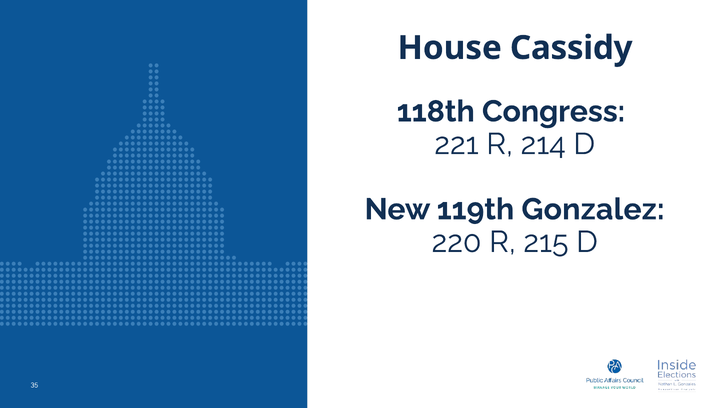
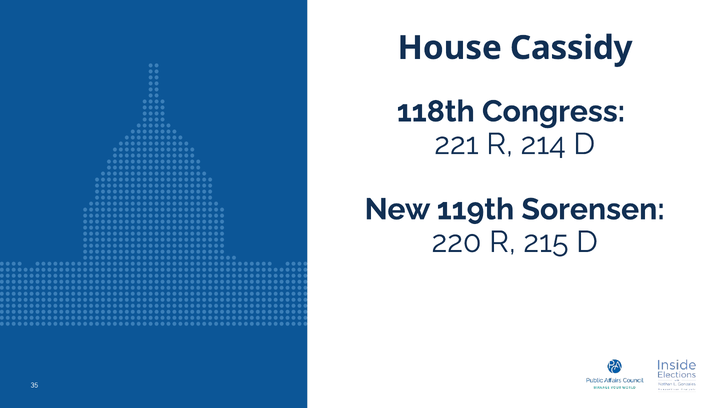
Gonzalez: Gonzalez -> Sorensen (593, 210)
